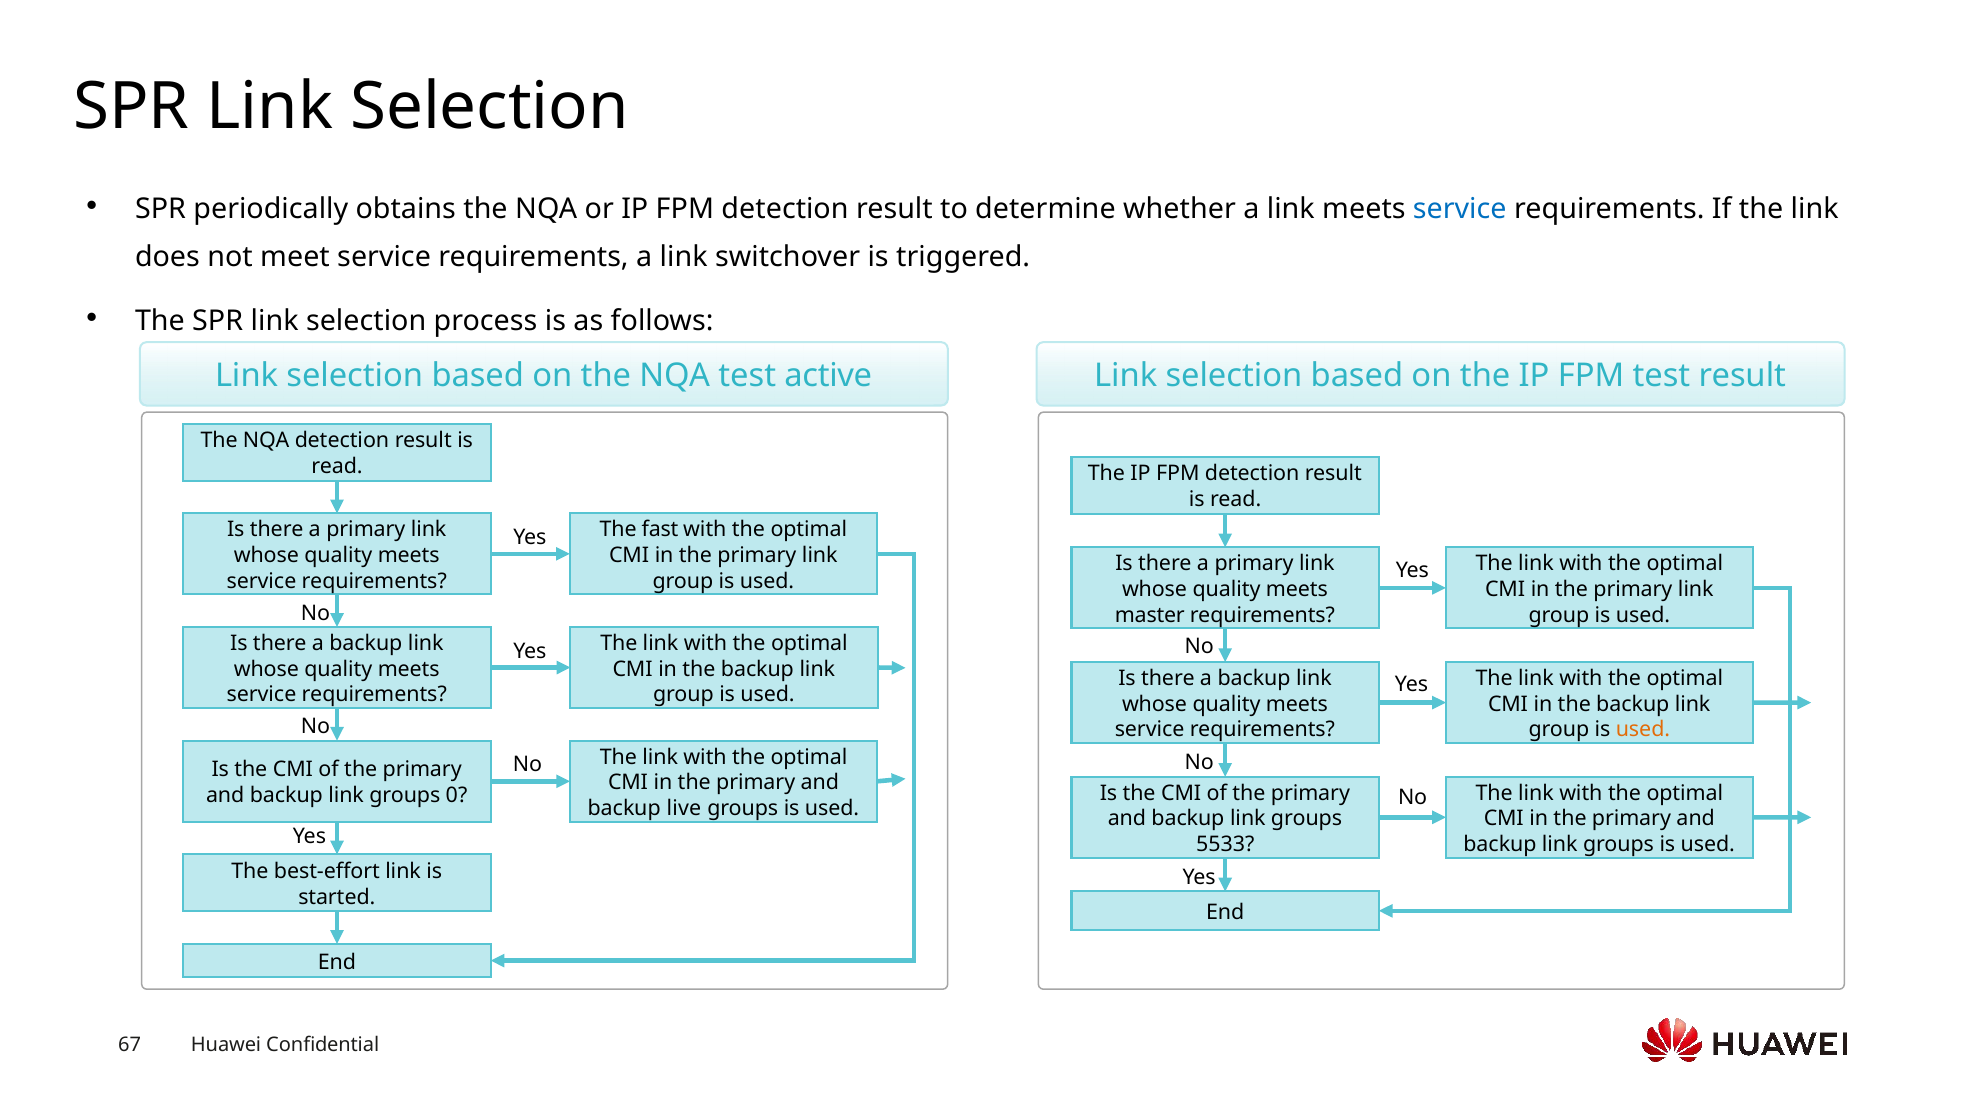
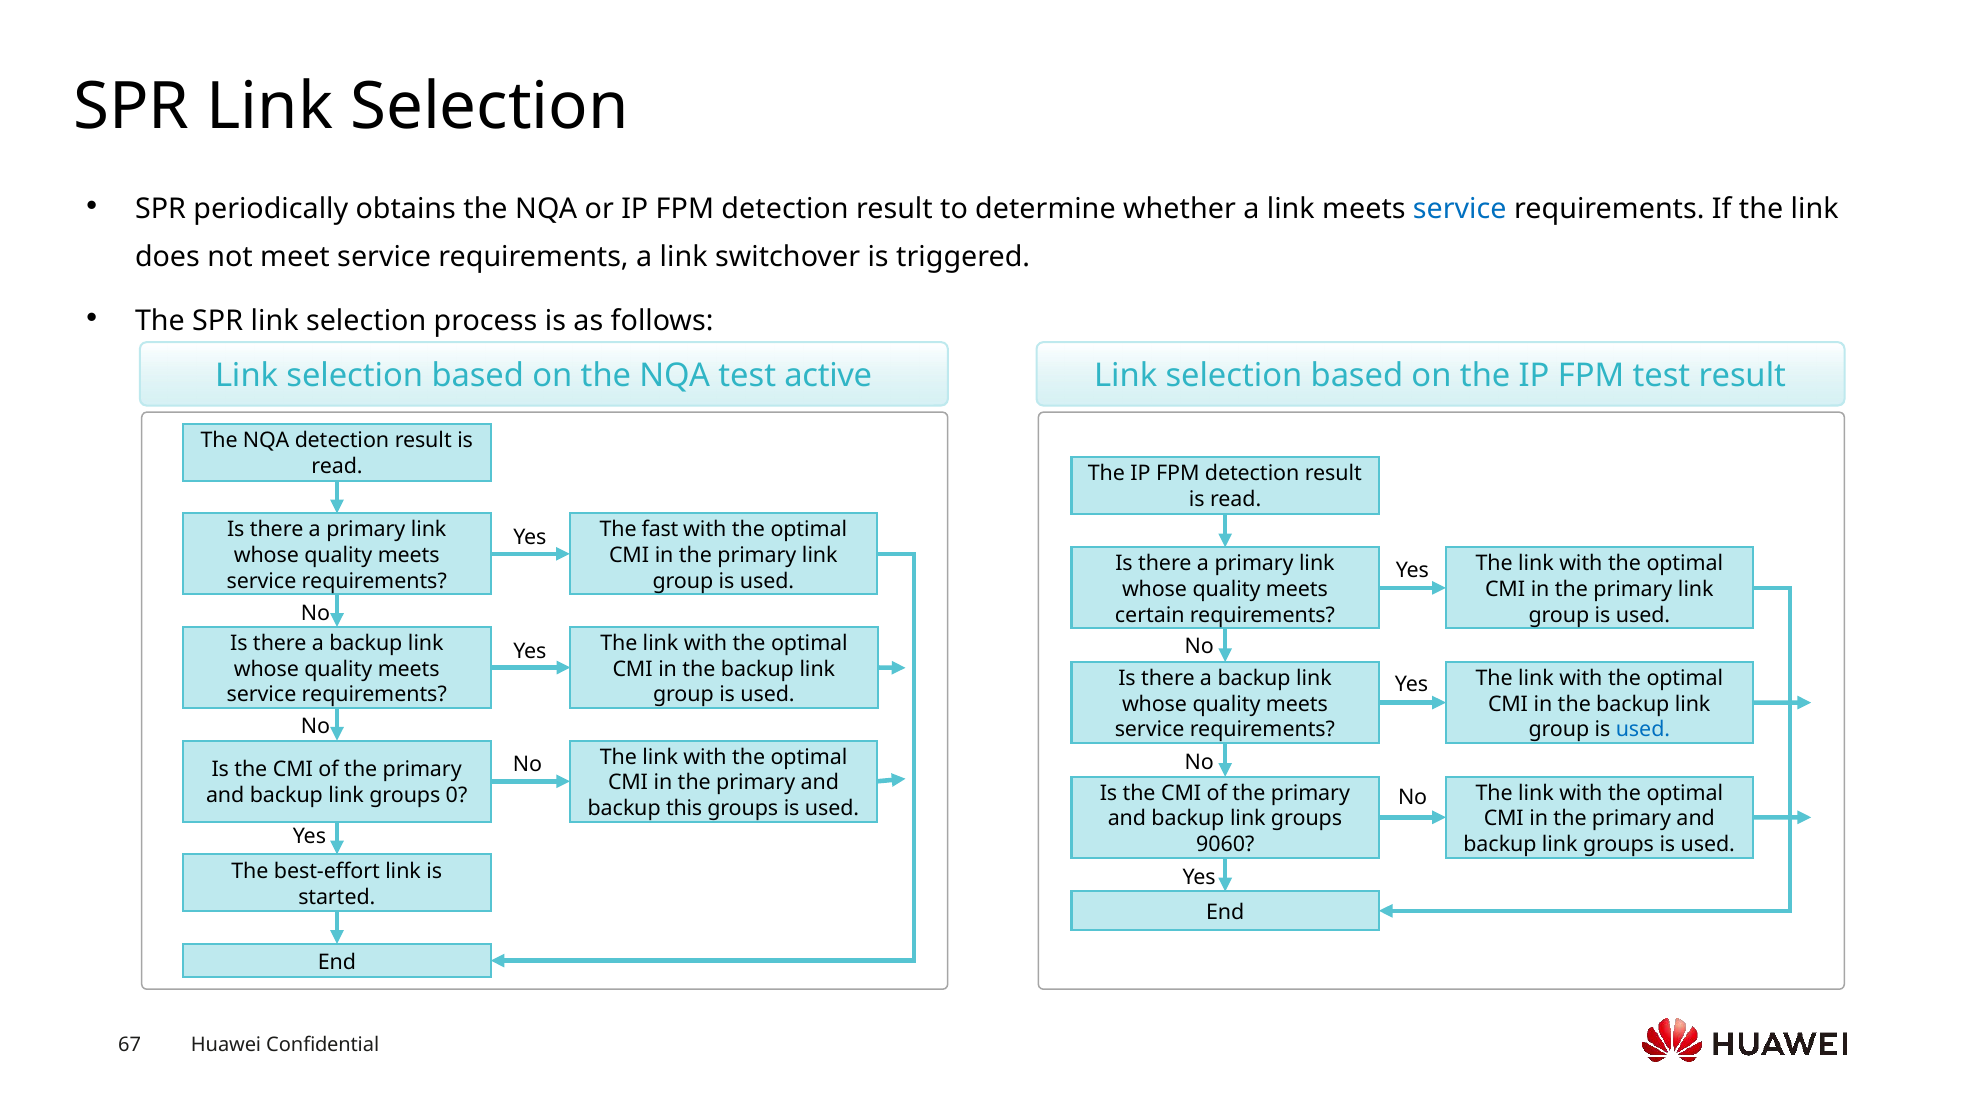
master: master -> certain (1150, 615)
used colour: orange -> blue (1643, 730)
live: live -> this (684, 808)
5533: 5533 -> 9060 (1225, 844)
